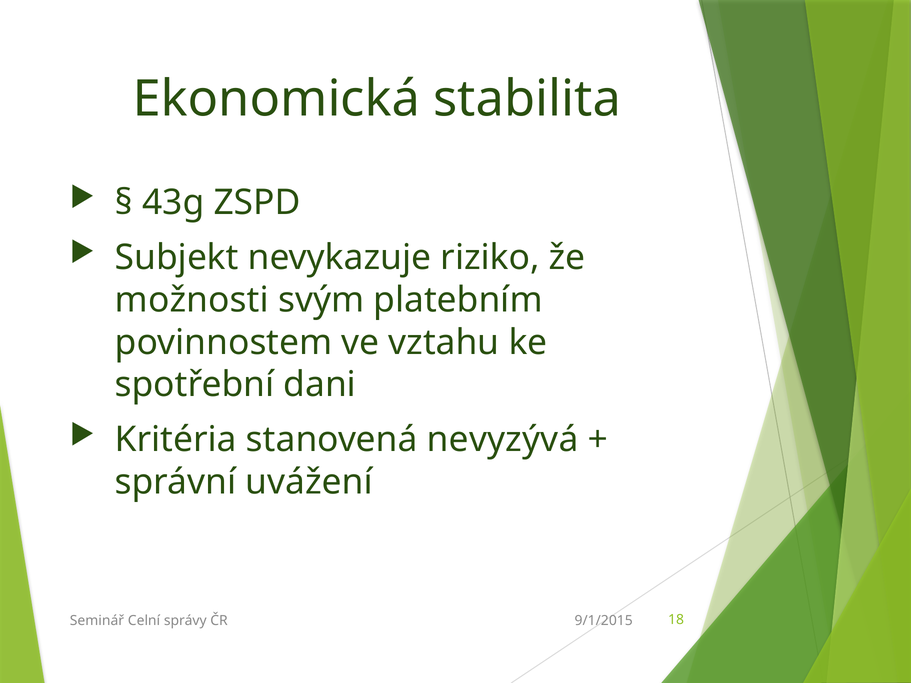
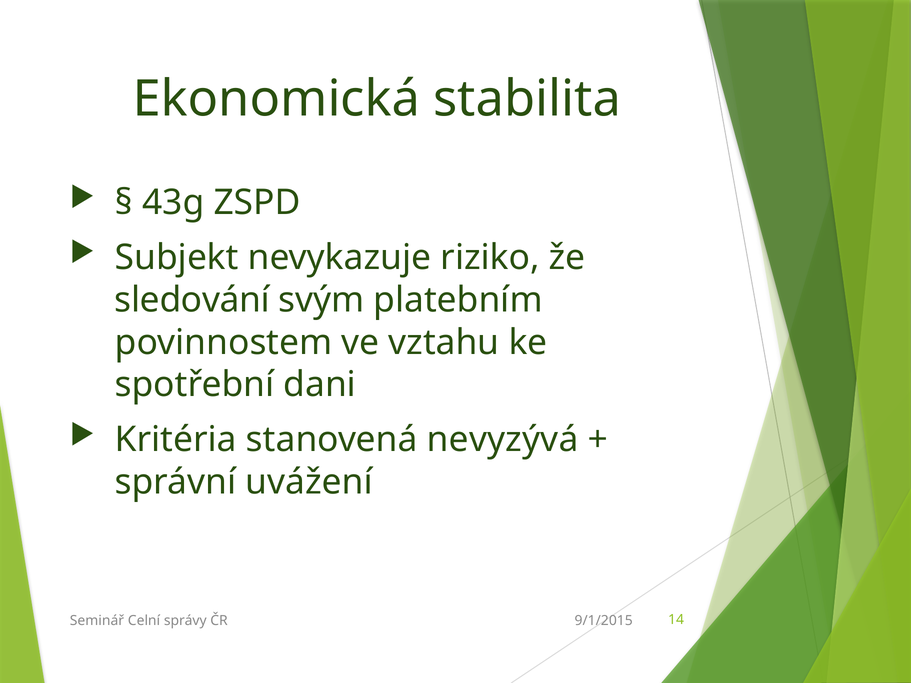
možnosti: možnosti -> sledování (192, 300)
18: 18 -> 14 (676, 620)
